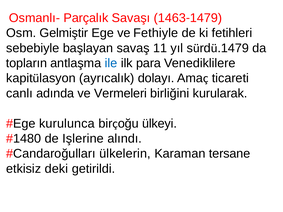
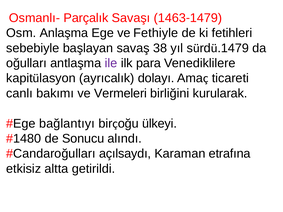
Gelmiştir: Gelmiştir -> Anlaşma (64, 33)
11: 11 -> 38 (160, 48)
topların: topların -> oğulları (26, 63)
ile colour: blue -> purple (111, 63)
adında: adında -> bakımı (55, 93)
kurulunca: kurulunca -> bağlantıyı (67, 124)
Işlerine: Işlerine -> Sonucu (83, 139)
ülkelerin: ülkelerin -> açılsaydı (125, 154)
tersane: tersane -> etrafına (230, 154)
deki: deki -> altta (56, 169)
